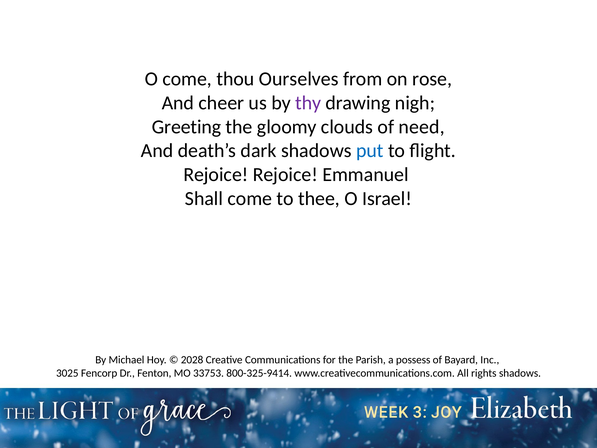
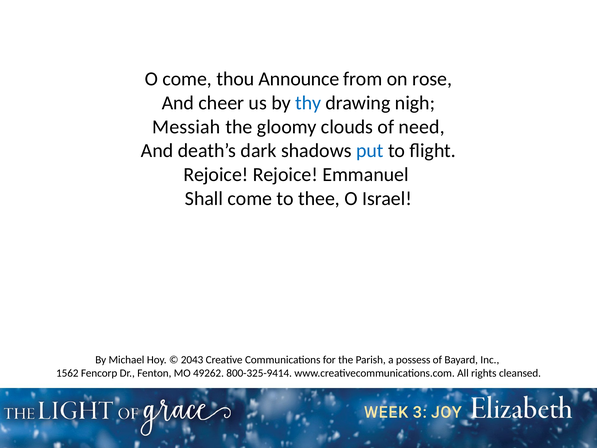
Ourselves: Ourselves -> Announce (299, 79)
thy colour: purple -> blue (308, 103)
Greeting: Greeting -> Messiah (186, 127)
2028: 2028 -> 2043 (192, 360)
3025: 3025 -> 1562 (67, 373)
33753: 33753 -> 49262 (208, 373)
rights shadows: shadows -> cleansed (520, 373)
